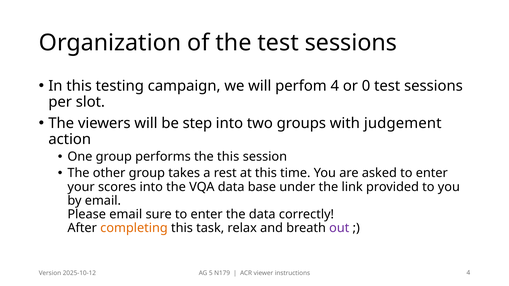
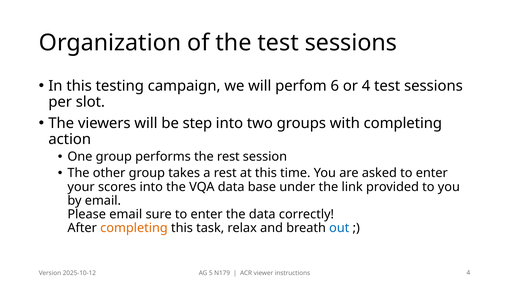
perfom 4: 4 -> 6 (335, 86)
or 0: 0 -> 4 (366, 86)
with judgement: judgement -> completing (403, 123)
the this: this -> rest (228, 157)
out colour: purple -> blue (339, 228)
